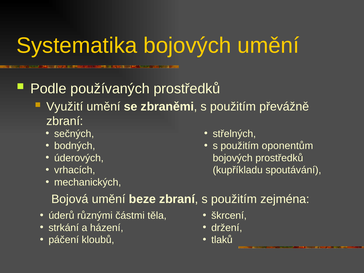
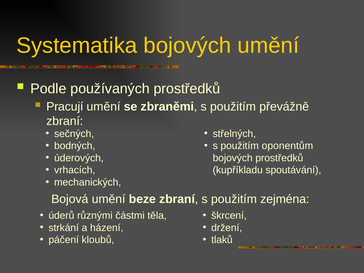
Využití: Využití -> Pracují (65, 107)
